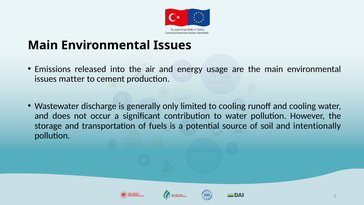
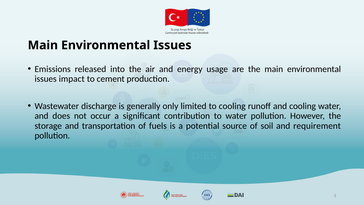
matter: matter -> impact (72, 79)
intentionally: intentionally -> requirement (317, 126)
